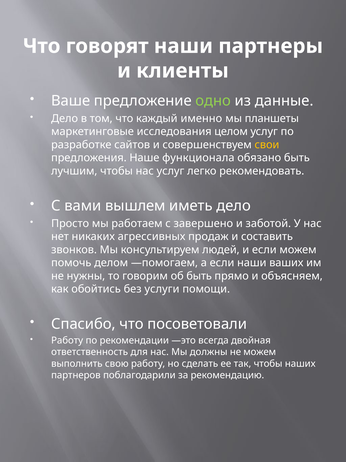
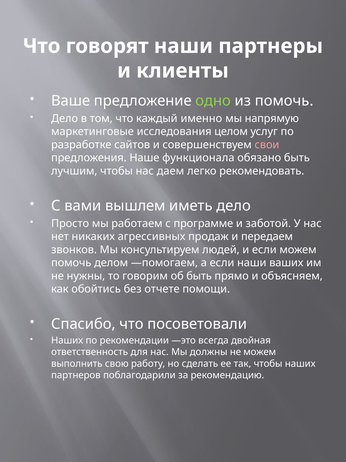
из данные: данные -> помочь (284, 101)
планшеты: планшеты -> напрямую (272, 118)
свои colour: yellow -> pink (267, 145)
нас услуг: услуг -> даем (170, 171)
завершено: завершено -> программе (203, 223)
составить: составить -> передаем (267, 236)
услуги: услуги -> отчете (162, 289)
Работу: Работу -> Наших (67, 340)
